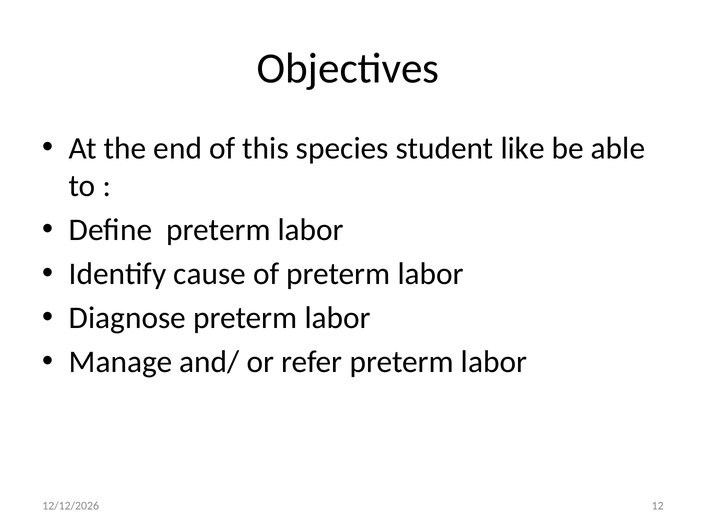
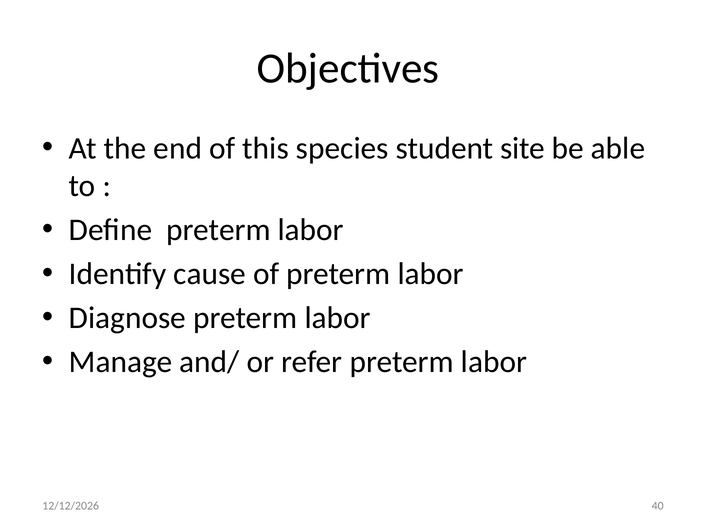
like: like -> site (523, 148)
12: 12 -> 40 (658, 506)
